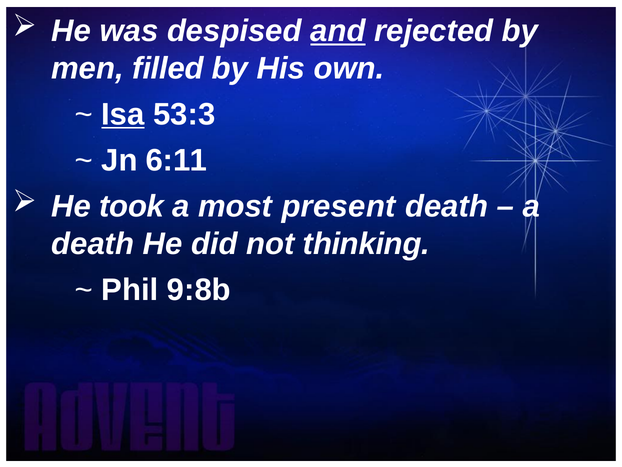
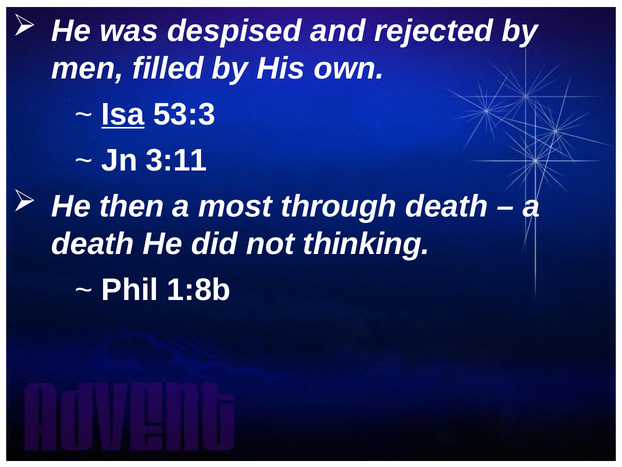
and underline: present -> none (338, 31)
6:11: 6:11 -> 3:11 (177, 160)
took: took -> then (132, 206)
present: present -> through (339, 206)
9:8b: 9:8b -> 1:8b (199, 289)
